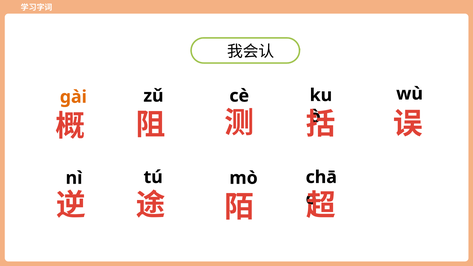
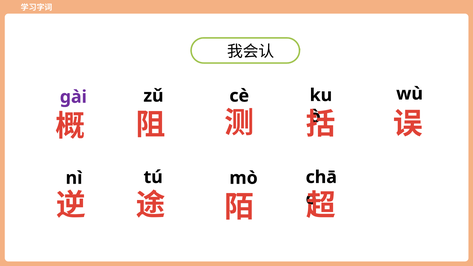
gài colour: orange -> purple (73, 97)
